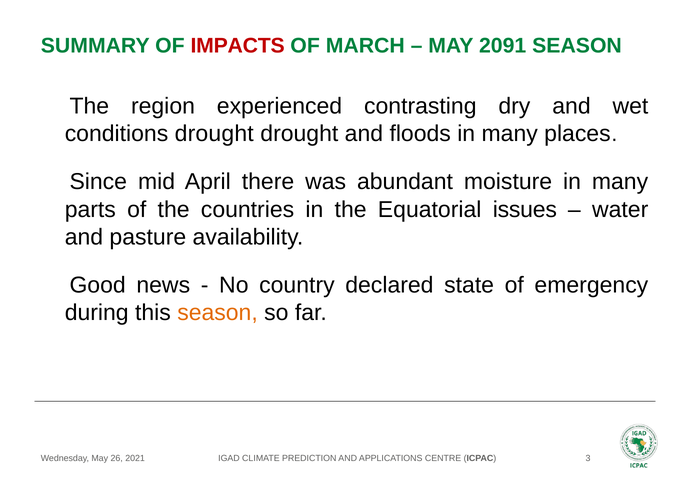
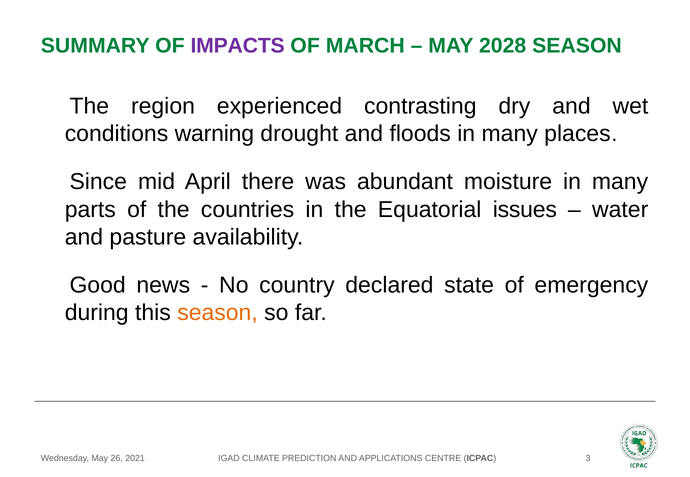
IMPACTS colour: red -> purple (238, 46)
2091: 2091 -> 2028 (503, 46)
conditions drought: drought -> warning (214, 134)
